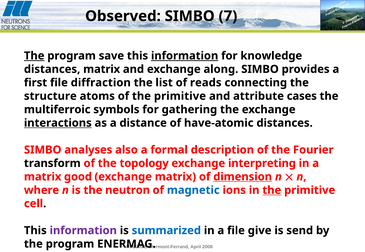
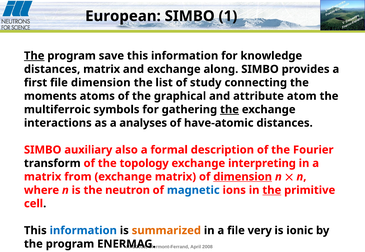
Observed: Observed -> European (123, 16)
7: 7 -> 1 (228, 16)
information underline: present -> none (185, 56)
file diffraction: diffraction -> dimension (101, 83)
reads: reads -> study (206, 83)
structure: structure -> moments (50, 96)
of the primitive: primitive -> graphical (180, 96)
cases: cases -> atom (302, 96)
the underline: none -> present (230, 110)
interactions underline: present -> none (58, 123)
distance: distance -> analyses (143, 123)
analyses: analyses -> auxiliary (88, 150)
good: good -> from (78, 177)
information colour: purple -> blue (83, 231)
summarized colour: blue -> orange (166, 231)
give: give -> very (260, 231)
send: send -> ionic (300, 231)
